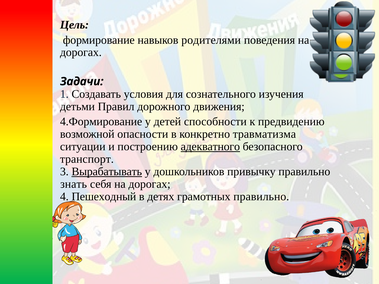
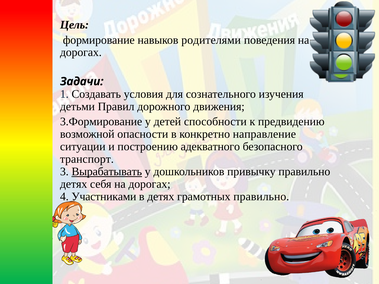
4.Формирование: 4.Формирование -> 3.Формирование (101, 122)
травматизма: травматизма -> направление (264, 134)
адекватного underline: present -> none (210, 147)
знать: знать -> детях (74, 184)
Пешеходный: Пешеходный -> Участниками (104, 197)
